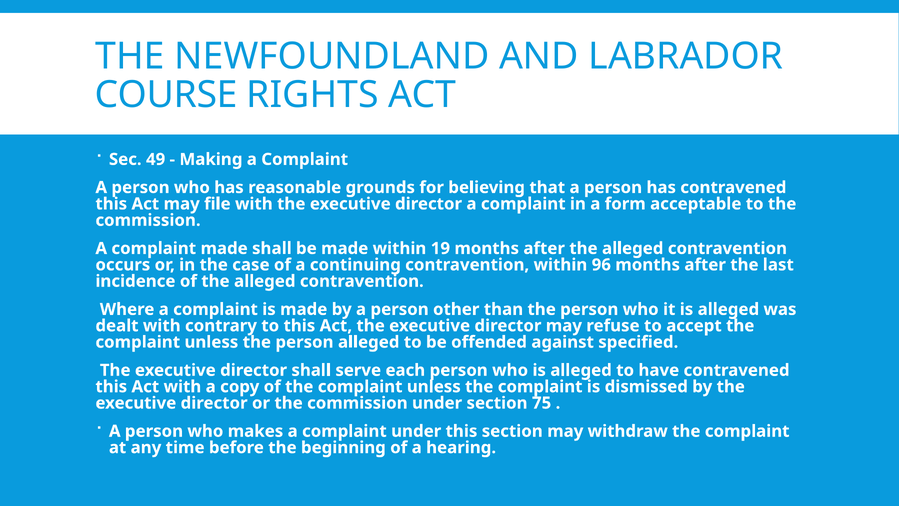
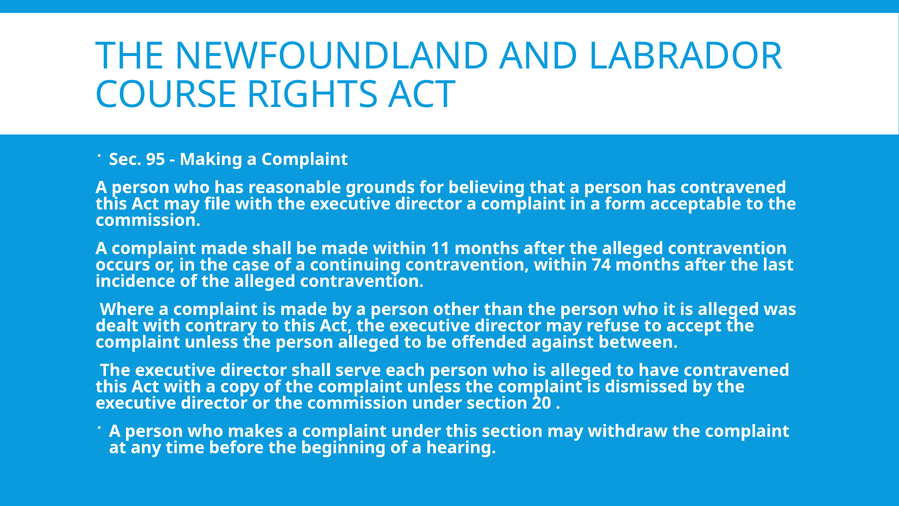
49: 49 -> 95 (156, 159)
19: 19 -> 11 (440, 248)
96: 96 -> 74 (601, 265)
specified: specified -> between (638, 342)
75: 75 -> 20 (542, 403)
